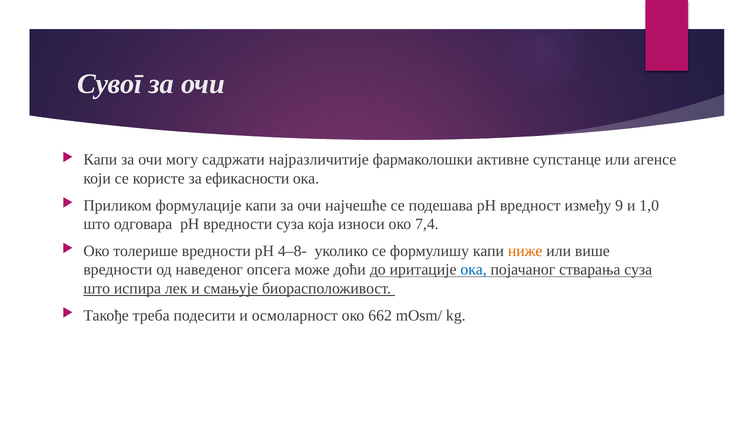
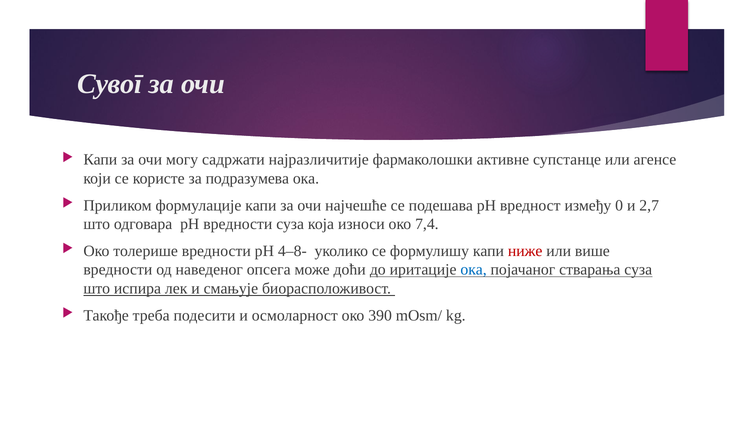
ефикасности: ефикасности -> подразумева (247, 179)
9: 9 -> 0 (619, 205)
1,0: 1,0 -> 2,7 (649, 205)
ниже colour: orange -> red (525, 251)
662: 662 -> 390 (380, 315)
